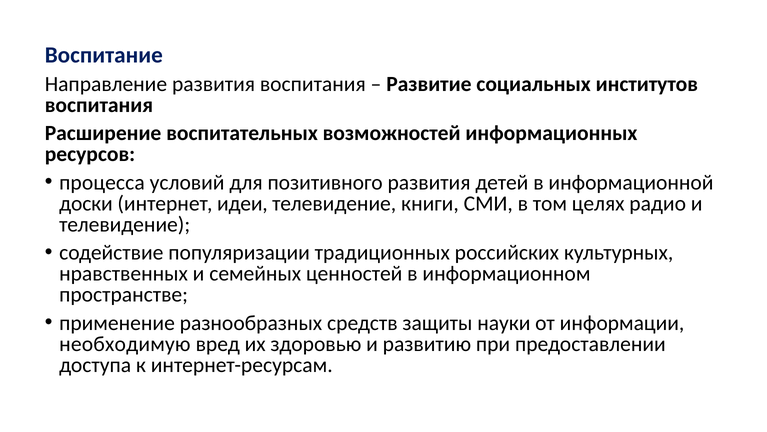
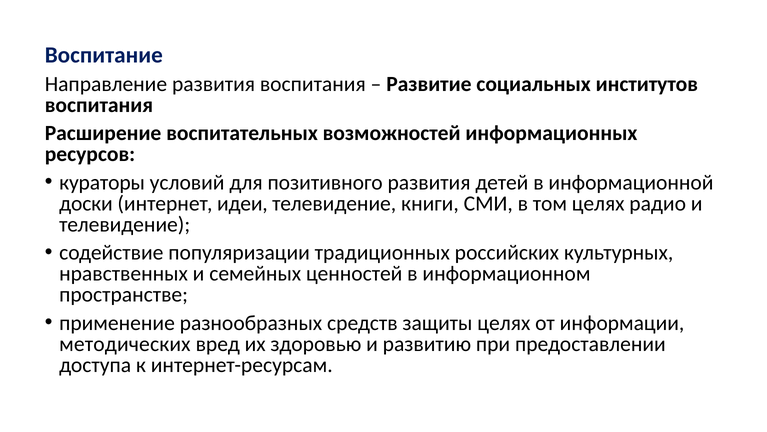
процесса: процесса -> кураторы (102, 182)
защиты науки: науки -> целях (504, 323)
необходимую: необходимую -> методических (125, 344)
